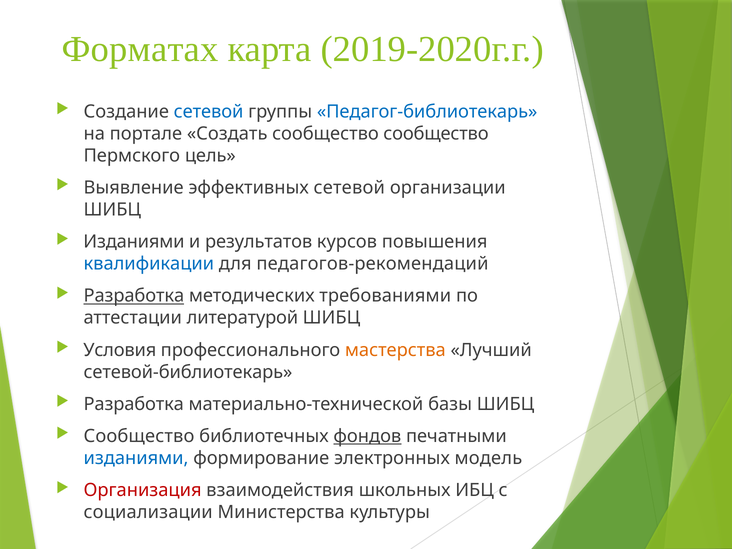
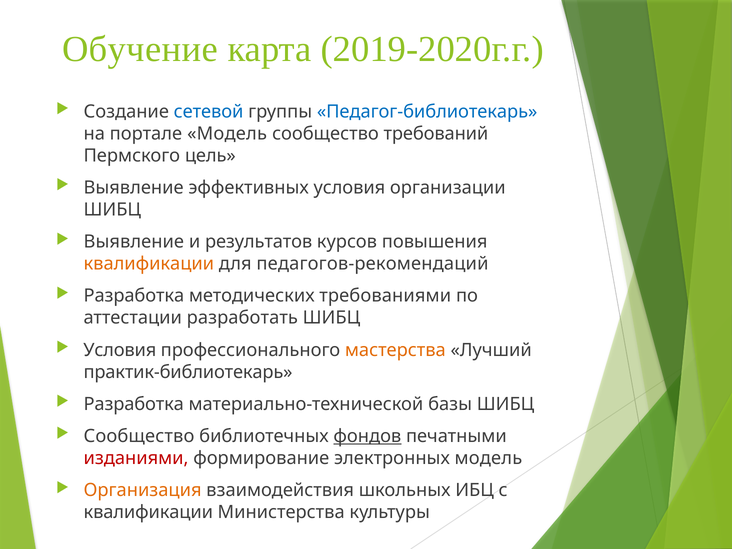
Форматах: Форматах -> Обучение (140, 49)
портале Создать: Создать -> Модель (227, 134)
сообщество сообщество: сообщество -> требований (436, 134)
эффективных сетевой: сетевой -> условия (349, 188)
Изданиями: Изданиями -> Выявление (134, 242)
квалификации colour: blue -> orange (149, 264)
Разработка underline: present -> none (134, 296)
литературой: литературой -> разработать (242, 318)
сетевой-библиотекарь: сетевой-библиотекарь -> практик-библиотекарь (188, 372)
изданиями colour: blue -> red (136, 458)
Организация colour: red -> orange (143, 490)
социализации: социализации -> квалификации (148, 512)
